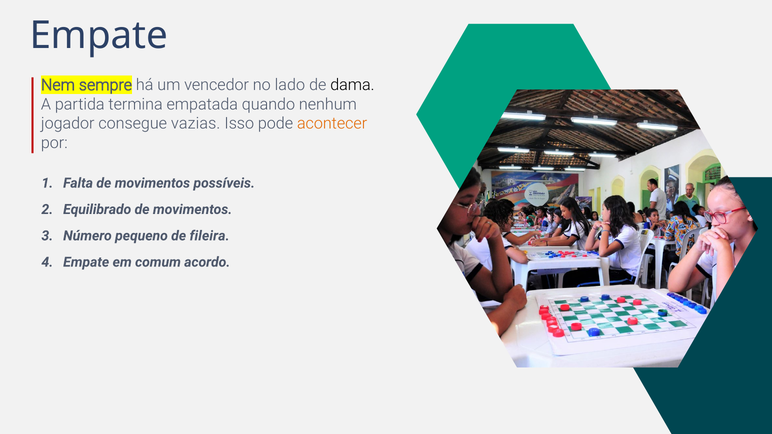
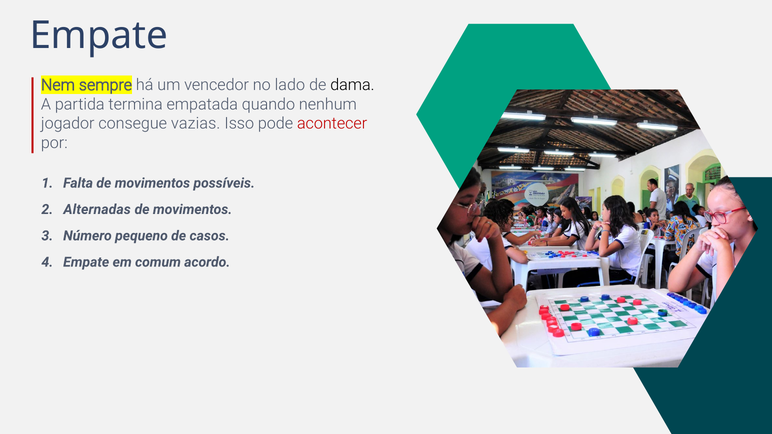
acontecer colour: orange -> red (332, 124)
Equilibrado: Equilibrado -> Alternadas (97, 210)
fileira: fileira -> casos (210, 236)
